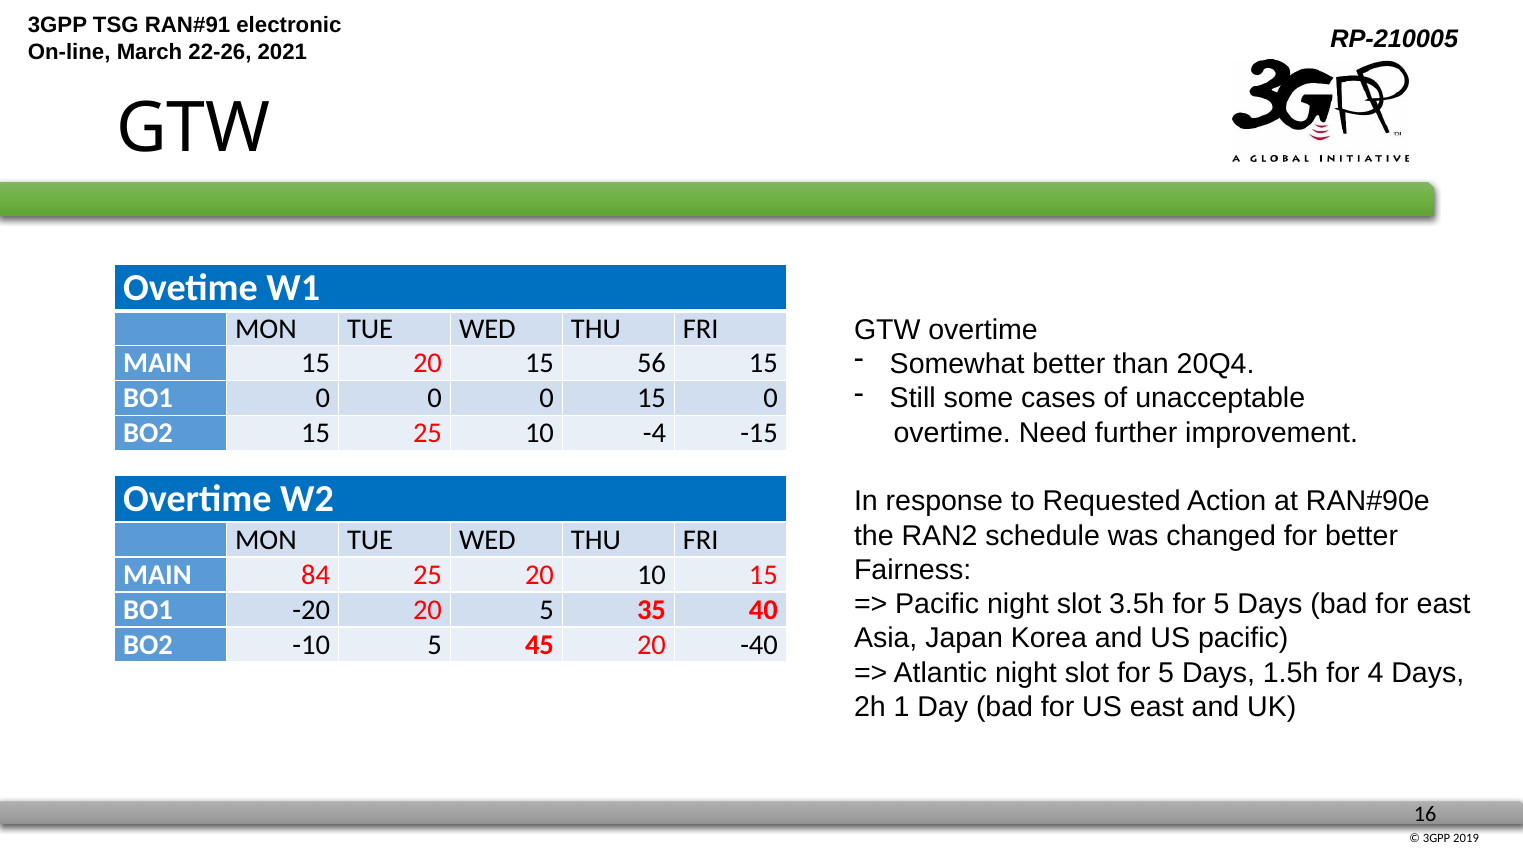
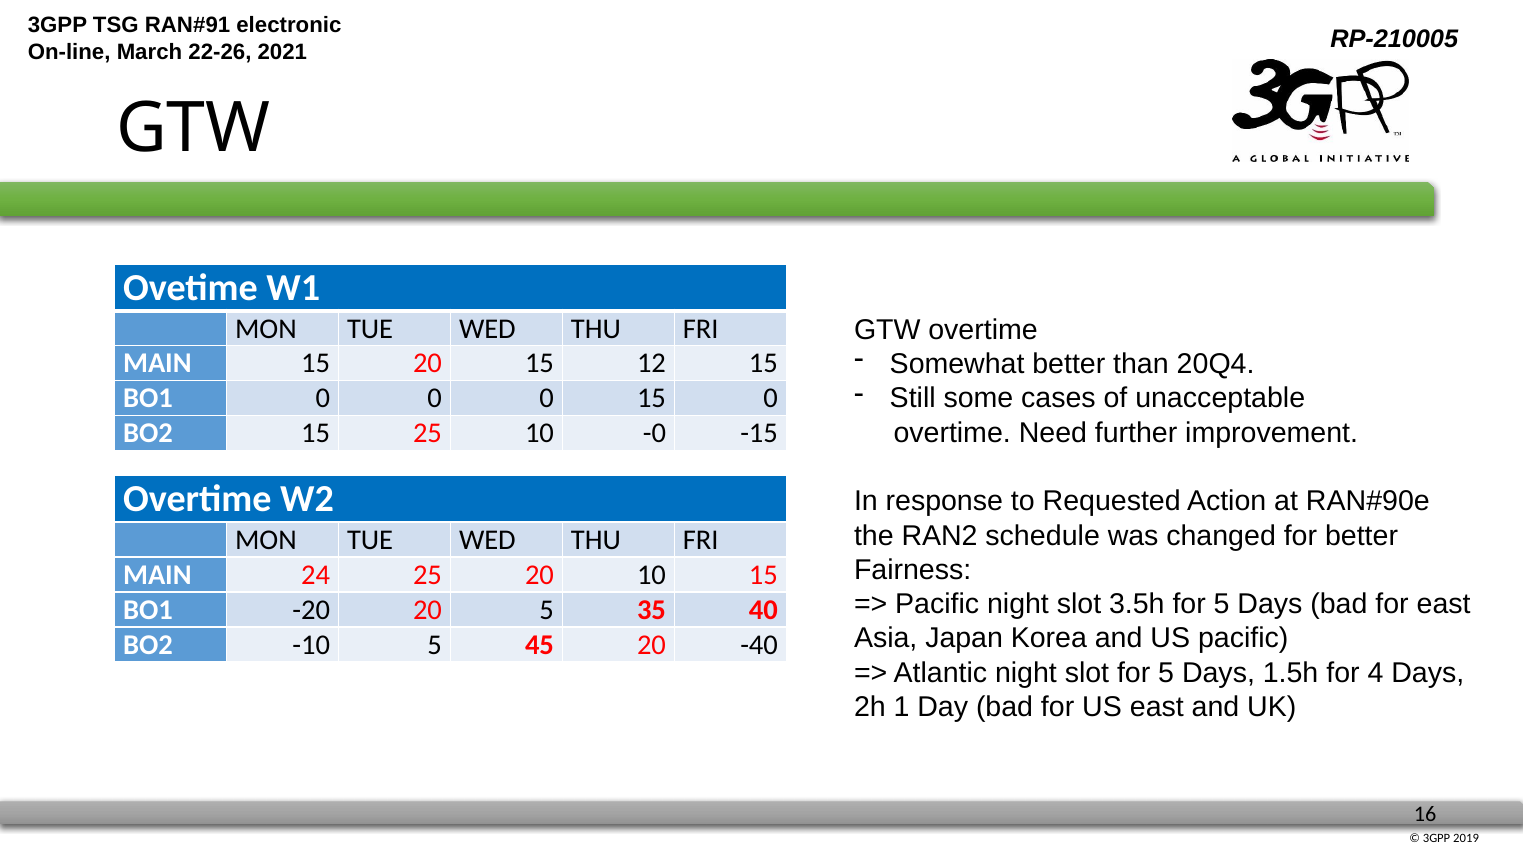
56: 56 -> 12 (651, 363)
-4: -4 -> -0 (654, 433)
84: 84 -> 24 (316, 575)
